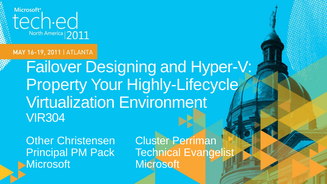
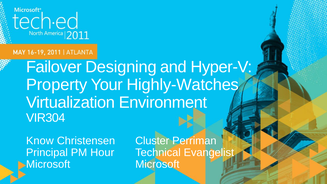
Highly-Lifecycle: Highly-Lifecycle -> Highly-Watches (183, 85)
Other: Other -> Know (40, 141)
Pack: Pack -> Hour (102, 153)
